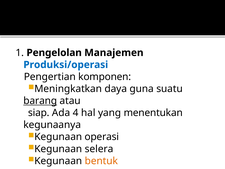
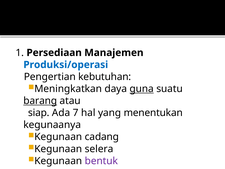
Pengelolan: Pengelolan -> Persediaan (54, 53)
komponen: komponen -> kebutuhan (105, 77)
guna underline: none -> present (142, 89)
4: 4 -> 7 (76, 113)
operasi: operasi -> cadang (102, 137)
bentuk colour: orange -> purple (101, 161)
